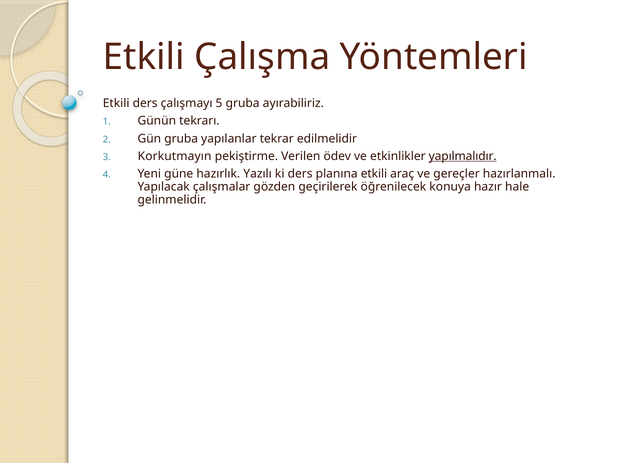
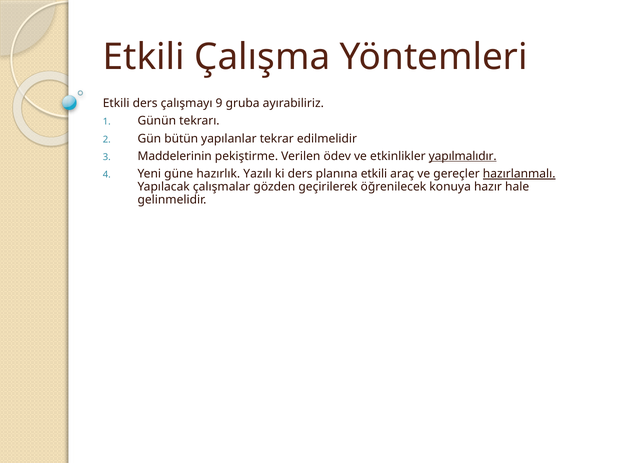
5: 5 -> 9 (219, 104)
Gün gruba: gruba -> bütün (181, 139)
Korkutmayın: Korkutmayın -> Maddelerinin (175, 156)
hazırlanmalı underline: none -> present (519, 174)
